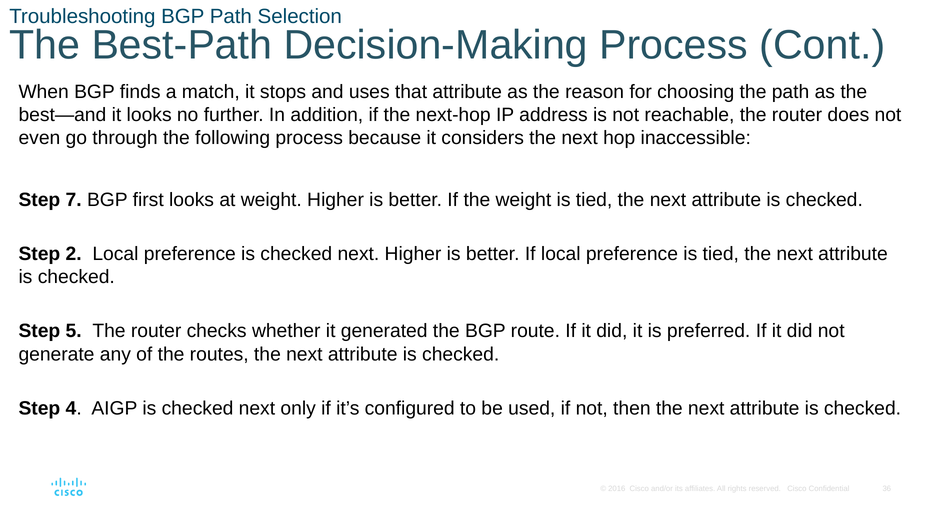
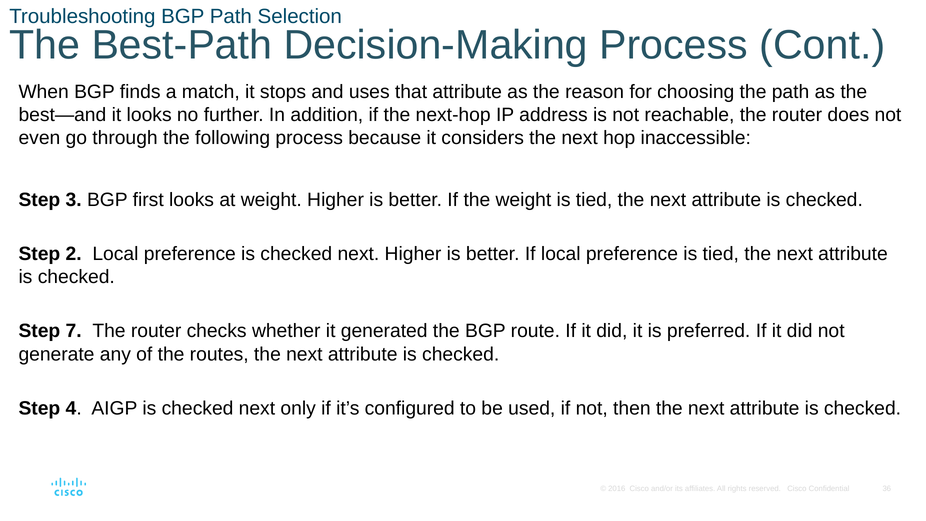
7: 7 -> 3 (74, 200)
5: 5 -> 7 (74, 331)
